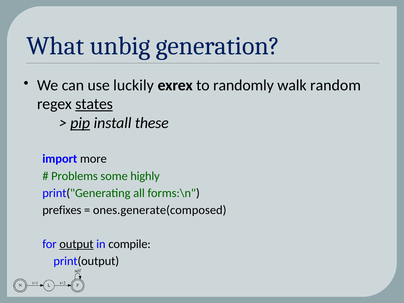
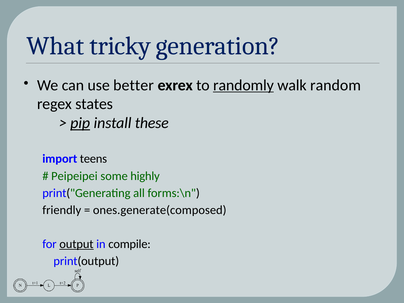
unbig: unbig -> tricky (120, 46)
luckily: luckily -> better (134, 85)
randomly underline: none -> present (243, 85)
states underline: present -> none (94, 104)
more: more -> teens (93, 159)
Problems: Problems -> Peipeipei (74, 176)
prefixes: prefixes -> friendly (62, 210)
